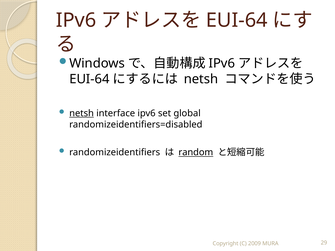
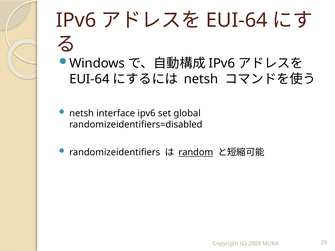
netsh underline: present -> none (82, 113)
